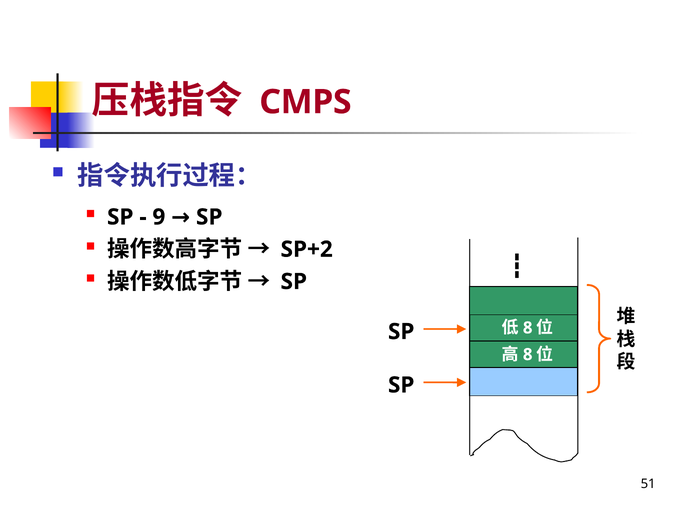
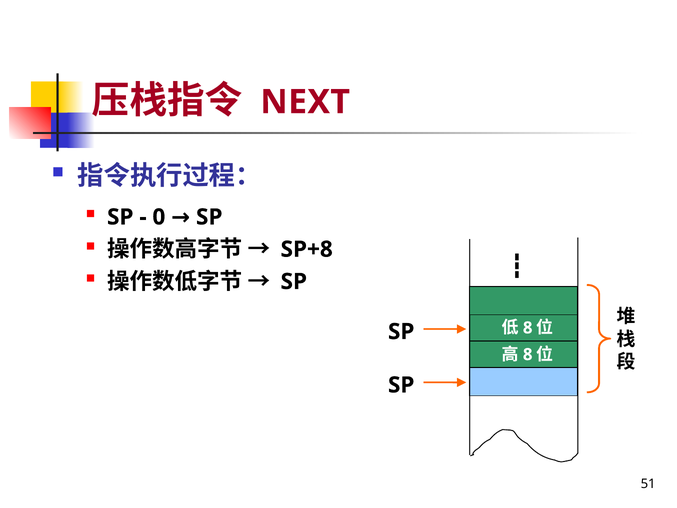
CMPS: CMPS -> NEXT (305, 102)
9: 9 -> 0 (159, 217)
SP+2: SP+2 -> SP+8 (307, 249)
